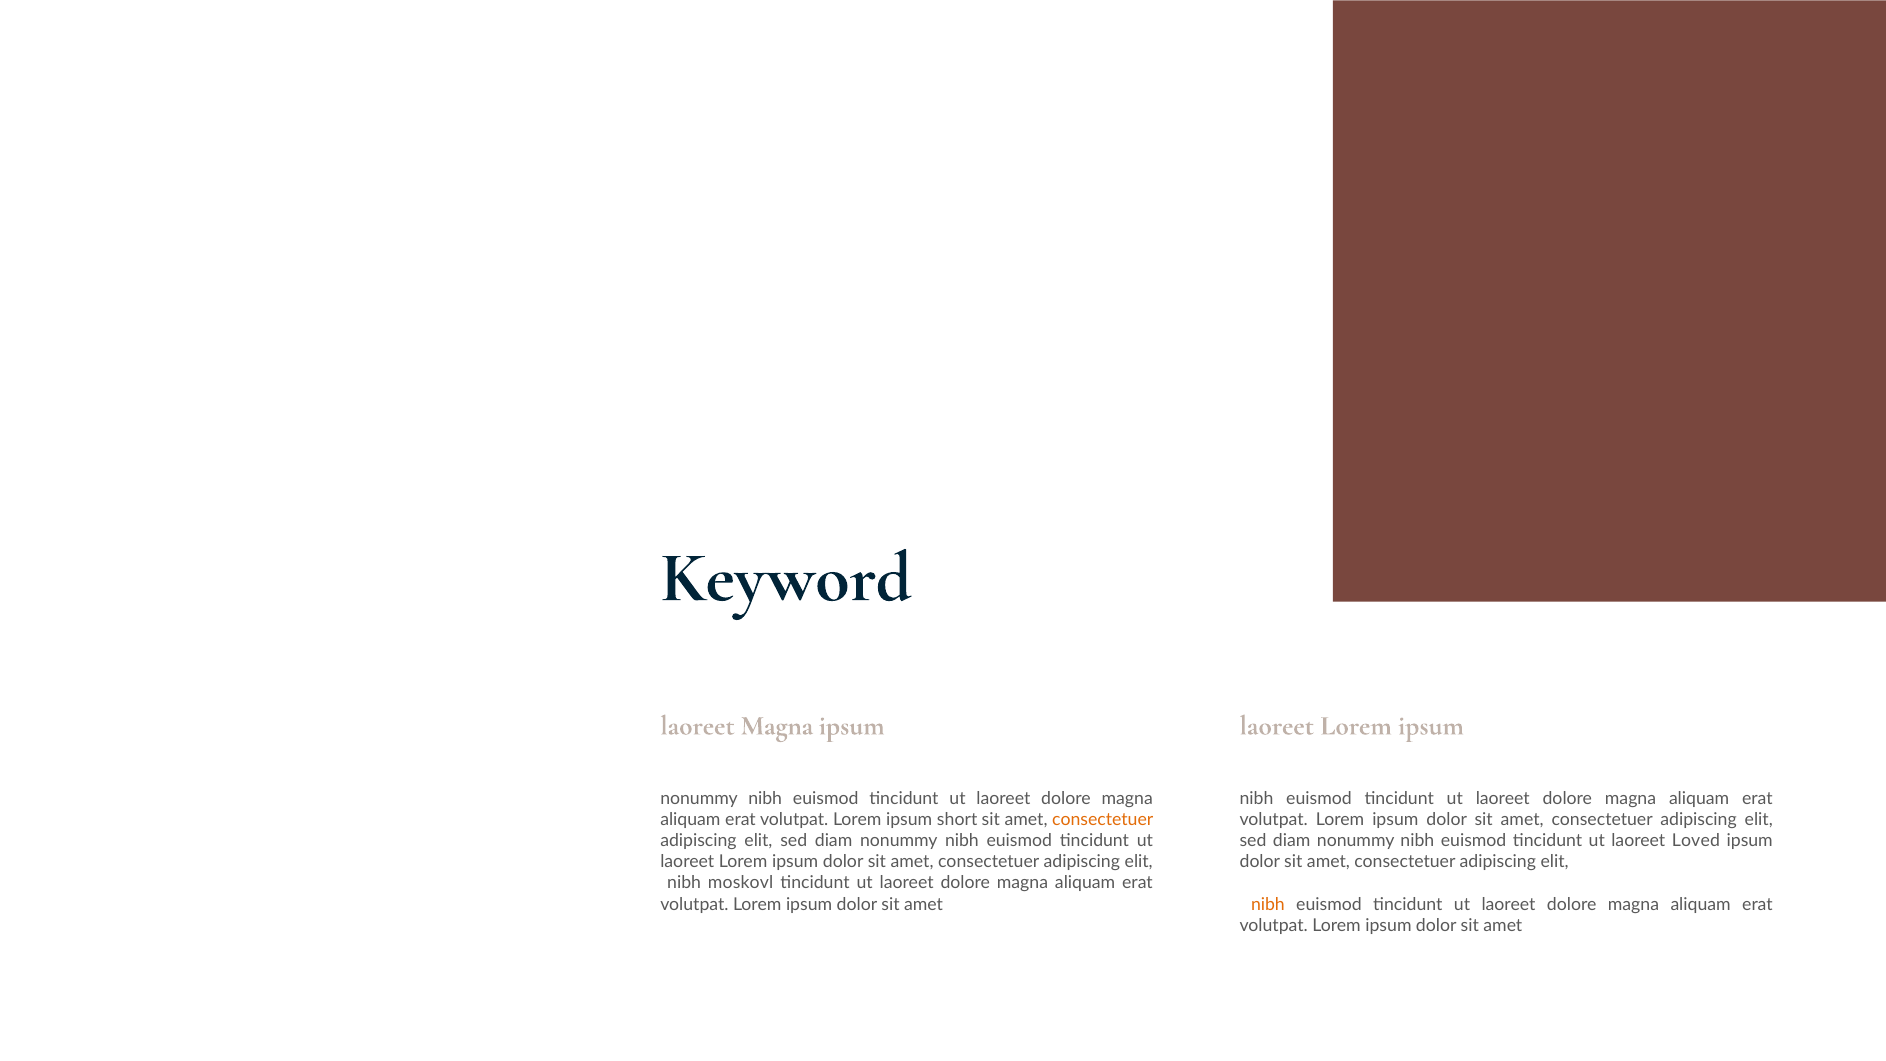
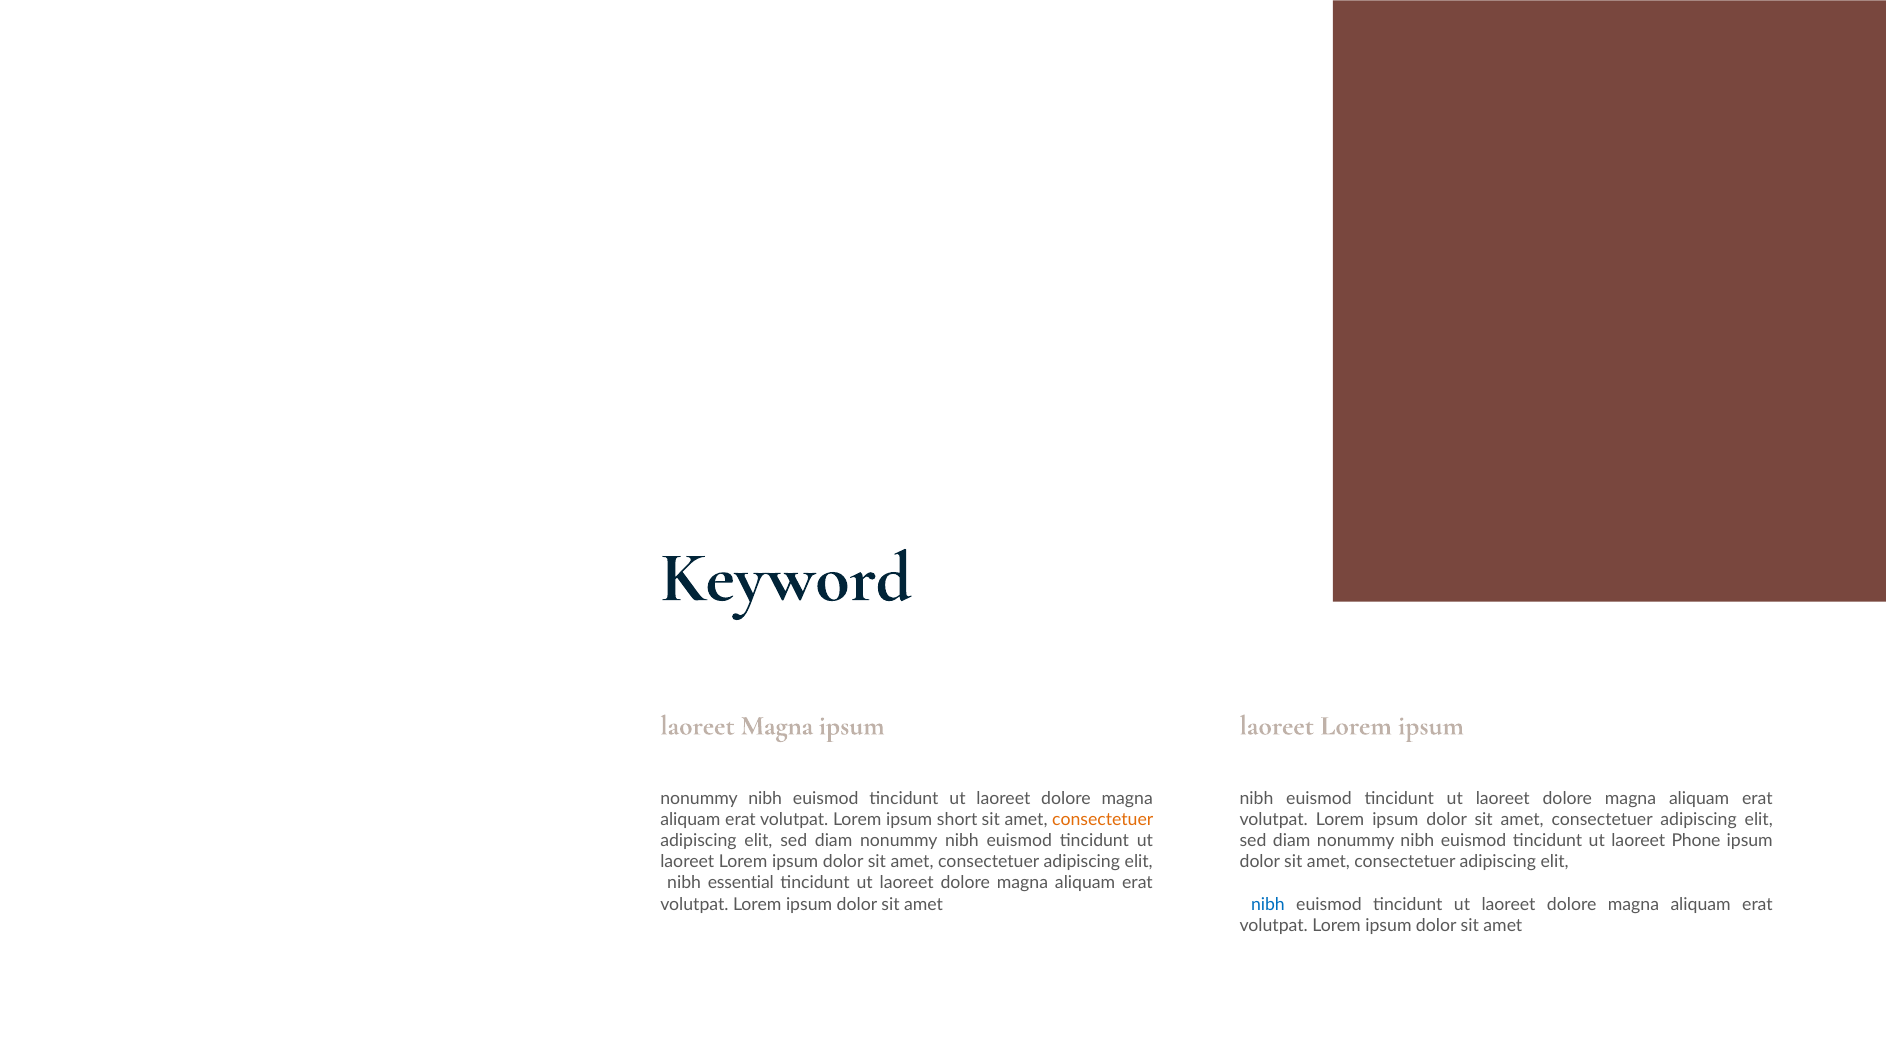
Loved: Loved -> Phone (1696, 841)
moskovl: moskovl -> essential (741, 883)
nibh colour: orange -> blue (1268, 904)
